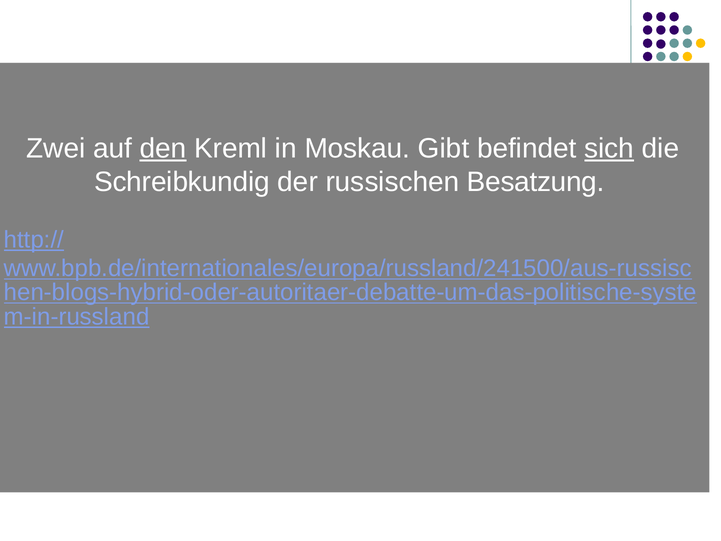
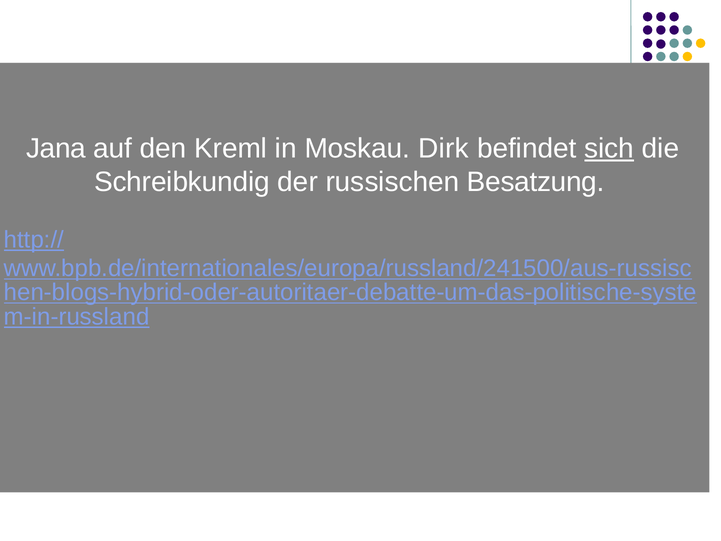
Zwei: Zwei -> Jana (56, 148)
den underline: present -> none (163, 148)
Gibt: Gibt -> Dirk (443, 148)
